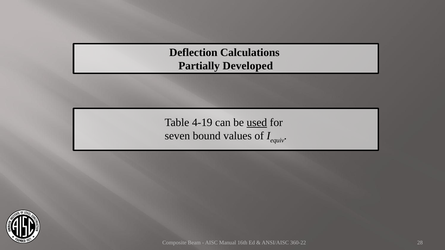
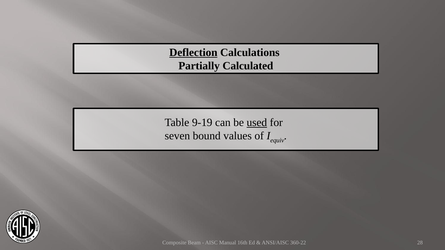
Deflection underline: none -> present (193, 53)
Developed: Developed -> Calculated (248, 66)
4-19: 4-19 -> 9-19 (202, 123)
